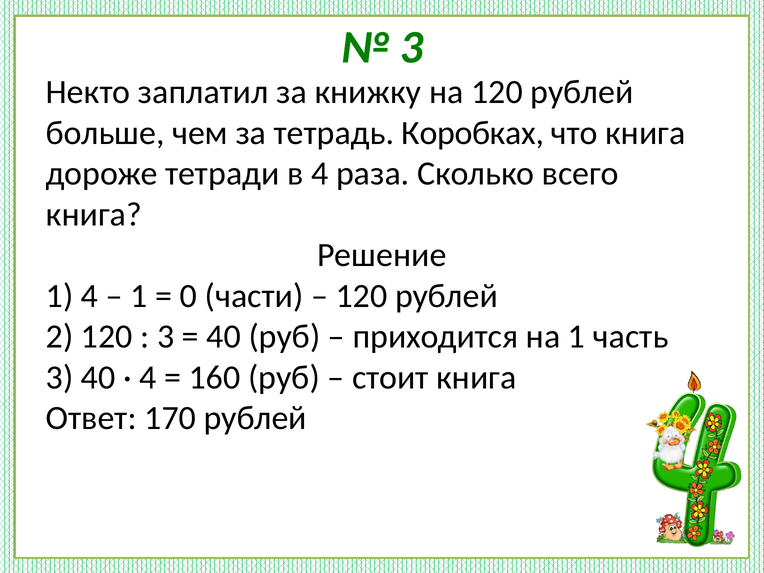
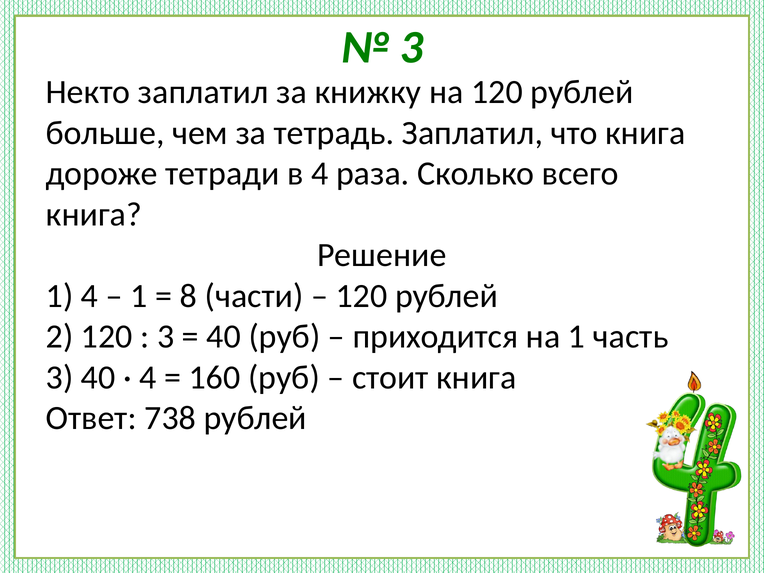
тетрадь Коробках: Коробках -> Заплатил (473, 133)
0: 0 -> 8 (189, 296)
170: 170 -> 738 (170, 418)
